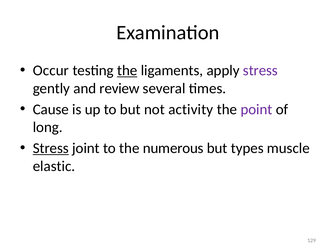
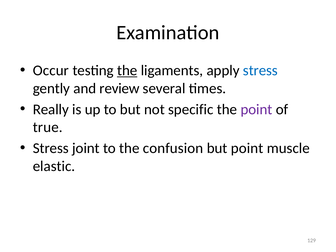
stress colour: purple -> blue (260, 70)
Cause: Cause -> Really (51, 109)
activity: activity -> specific (191, 109)
long: long -> true (48, 127)
Stress underline: present -> none (51, 148)
numerous: numerous -> confusion (173, 148)
but types: types -> point (247, 148)
